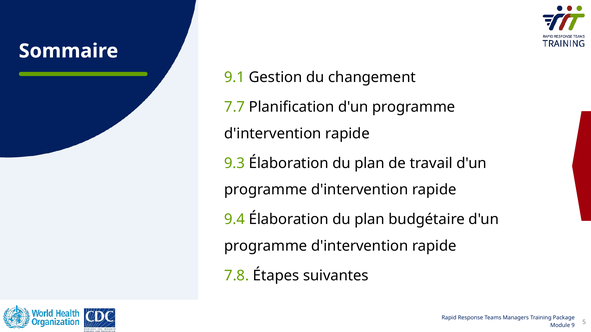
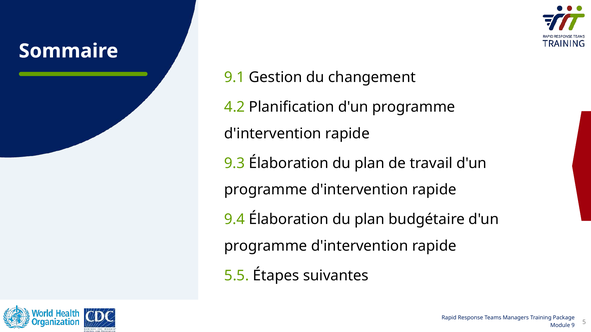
7.7: 7.7 -> 4.2 (235, 107)
7.8: 7.8 -> 5.5 (237, 276)
